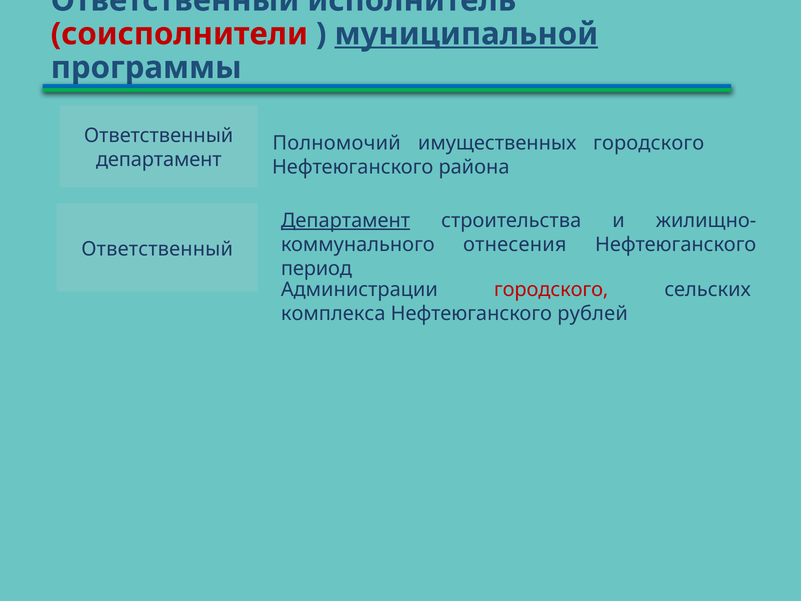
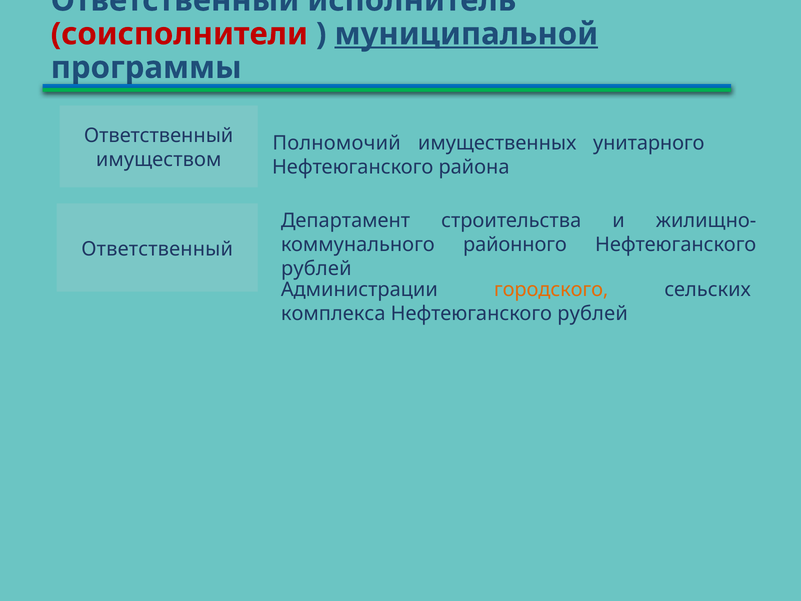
имущественных городского: городского -> унитарного (649, 143)
департамент: департамент -> имуществом (159, 160)
Департамент underline: present -> none (346, 221)
отнесения: отнесения -> районного (515, 245)
период: период -> рублей (316, 269)
городского colour: red -> orange (551, 289)
